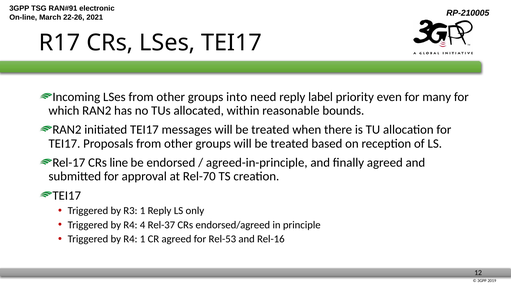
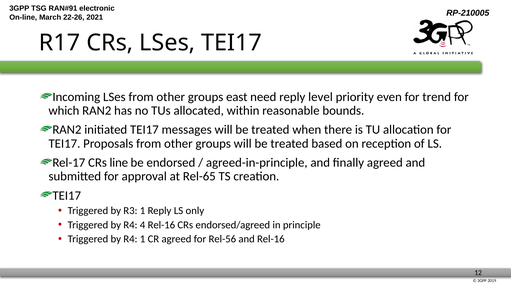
into: into -> east (237, 97)
label: label -> level (320, 97)
many: many -> trend (437, 97)
Rel-70: Rel-70 -> Rel-65 (199, 177)
4 Rel-37: Rel-37 -> Rel-16 (161, 225)
Rel-53: Rel-53 -> Rel-56 (222, 239)
